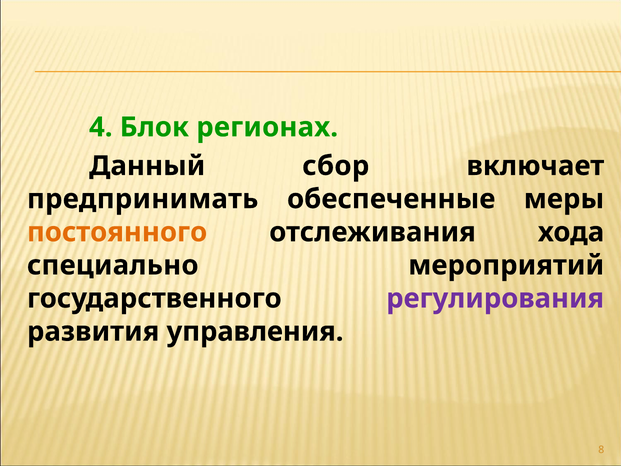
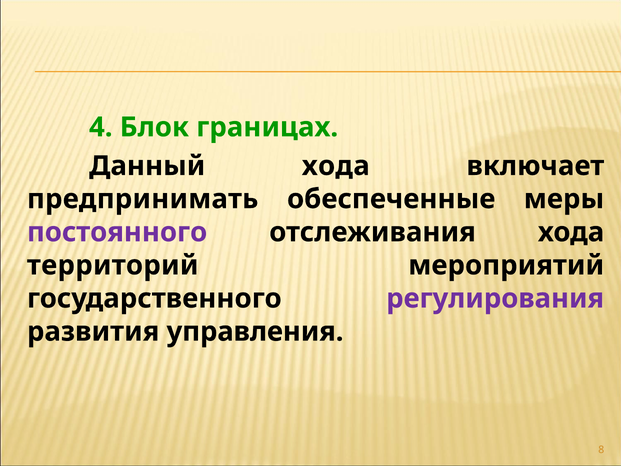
регионах: регионах -> границах (267, 127)
Данный сбор: сбор -> хода (336, 166)
постоянного colour: orange -> purple (117, 232)
специально: специально -> территорий (113, 265)
